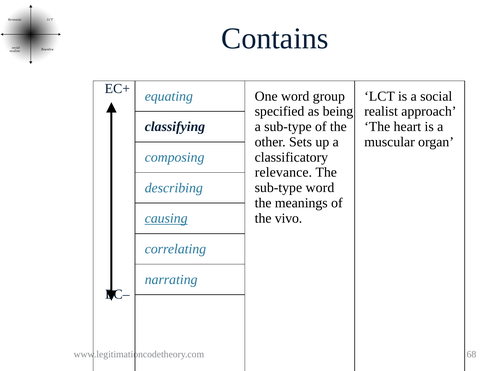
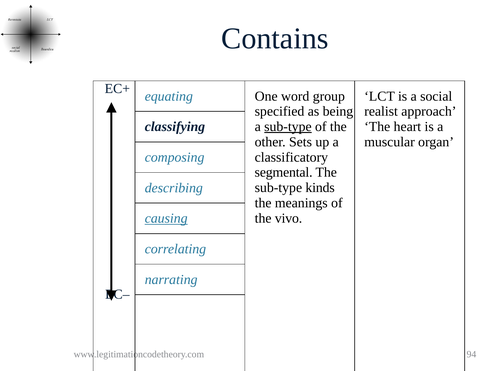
sub-type underline: none -> present (288, 127)
relevance: relevance -> segmental (284, 173)
sub-type word: word -> kinds (320, 188)
68: 68 -> 94 (471, 355)
